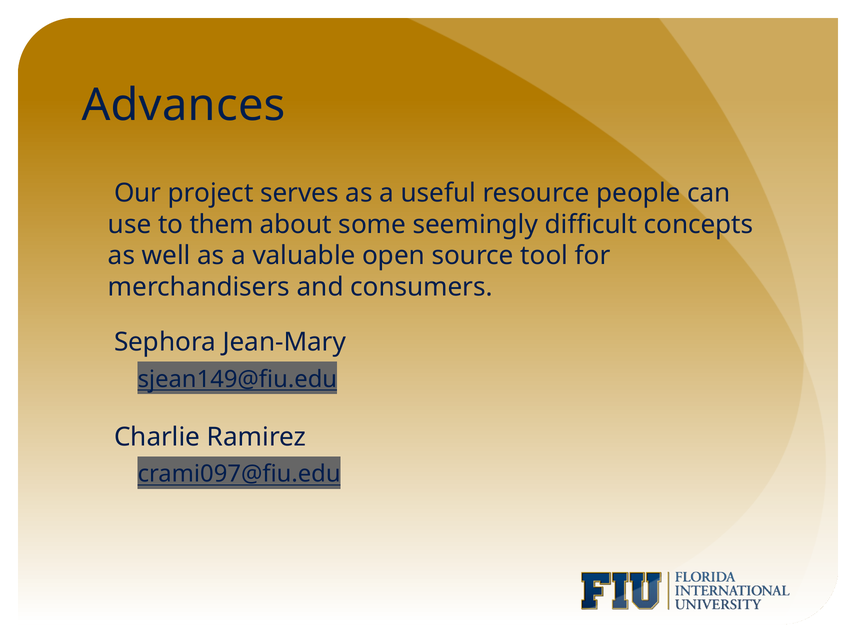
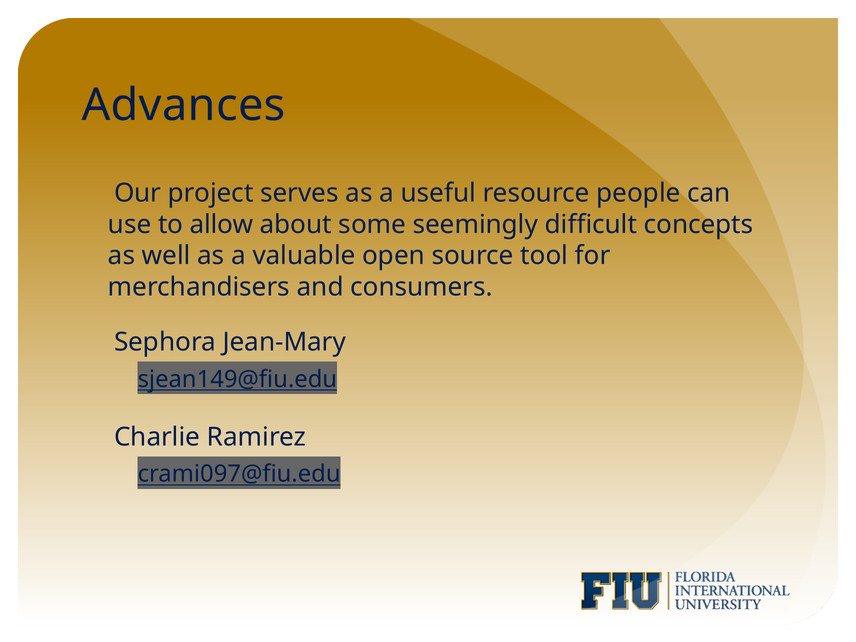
them: them -> allow (222, 224)
